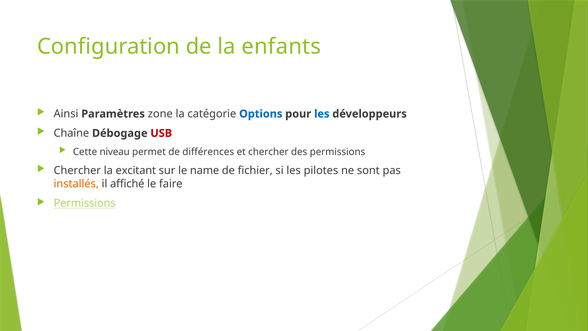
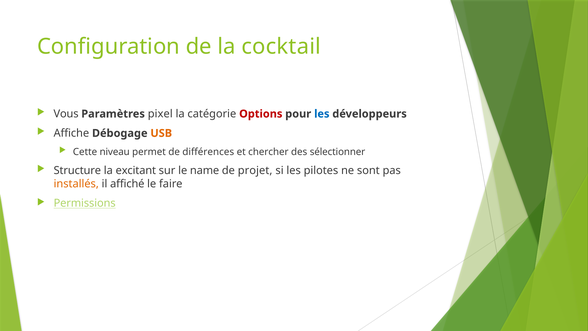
enfants: enfants -> cocktail (281, 46)
Ainsi: Ainsi -> Vous (66, 114)
zone: zone -> pixel (160, 114)
Options colour: blue -> red (261, 114)
Chaîne: Chaîne -> Affiche (71, 133)
USB colour: red -> orange (161, 133)
des permissions: permissions -> sélectionner (338, 152)
Chercher: Chercher -> Structure (77, 170)
fichier: fichier -> projet (255, 170)
